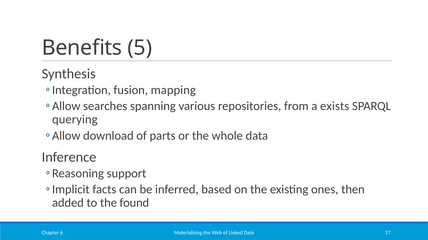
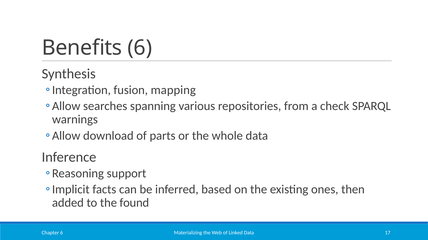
Benefits 5: 5 -> 6 (140, 48)
exists: exists -> check (335, 106)
querying: querying -> warnings (75, 120)
